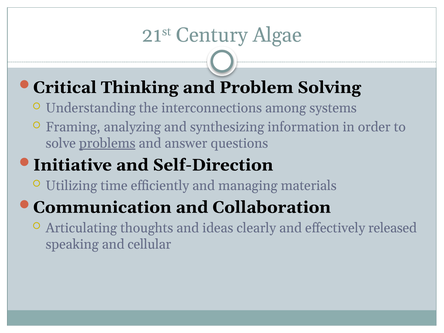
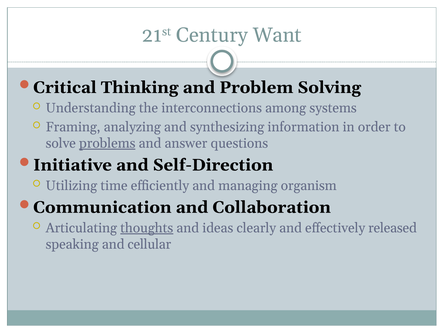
Algae: Algae -> Want (277, 35)
materials: materials -> organism (309, 186)
thoughts underline: none -> present (147, 228)
